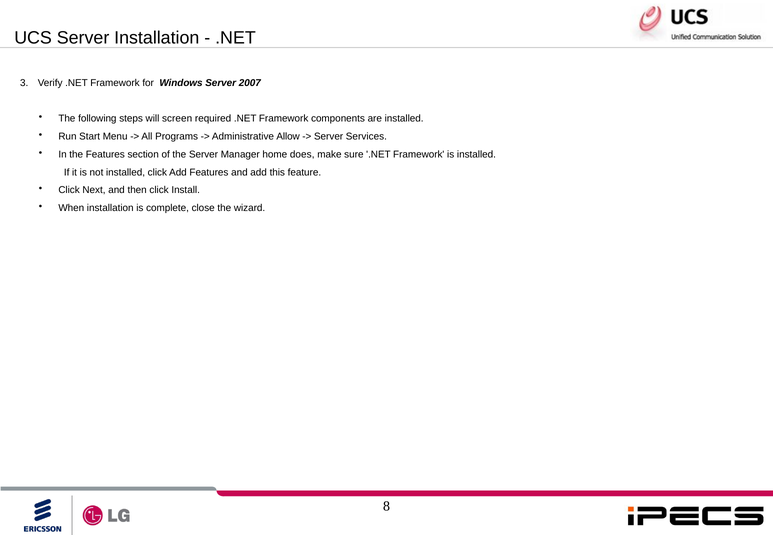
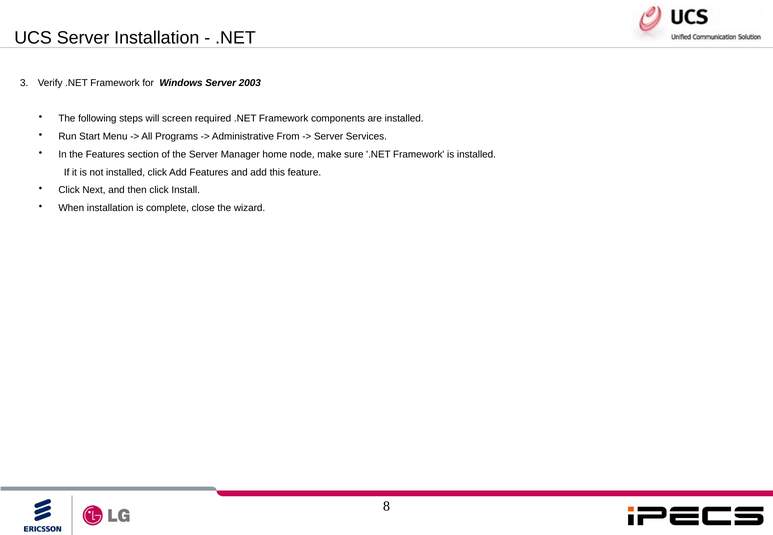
2007: 2007 -> 2003 (250, 83)
Allow: Allow -> From (288, 137)
does: does -> node (302, 154)
